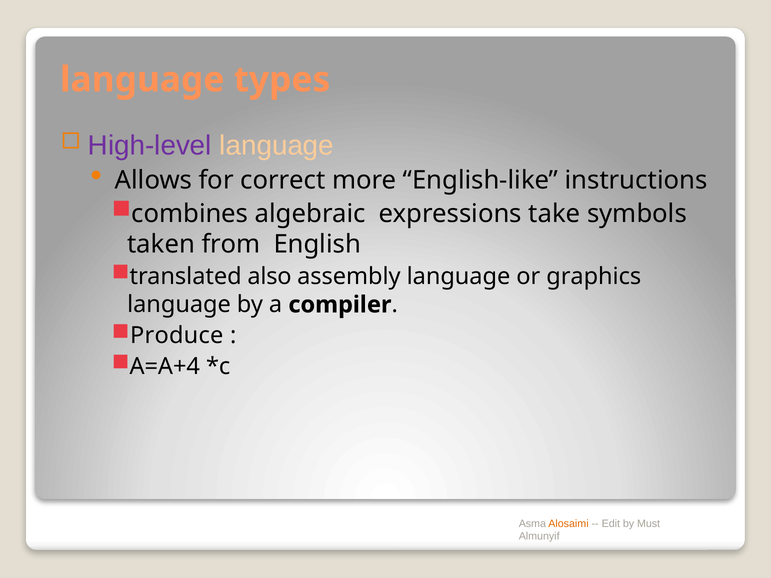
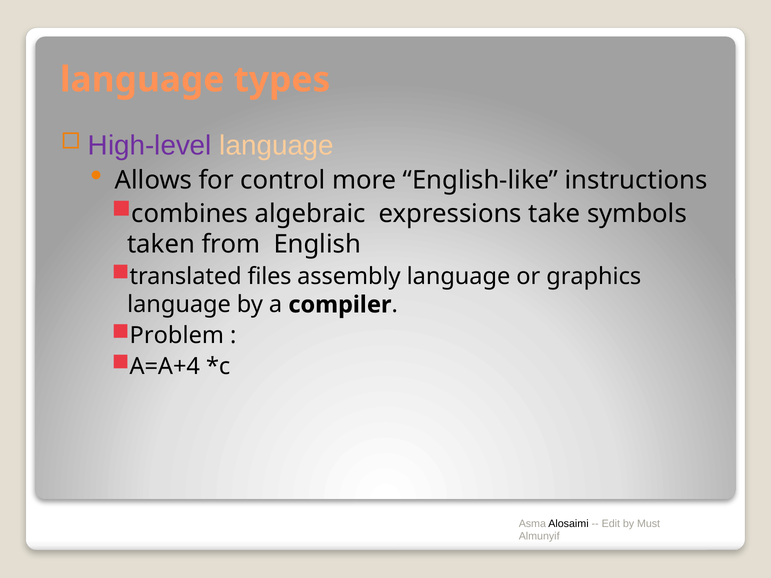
correct: correct -> control (283, 180)
also: also -> files (270, 277)
Produce: Produce -> Problem (177, 336)
Alosaimi colour: orange -> black (568, 524)
